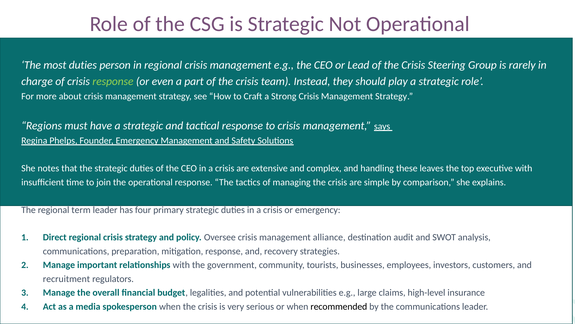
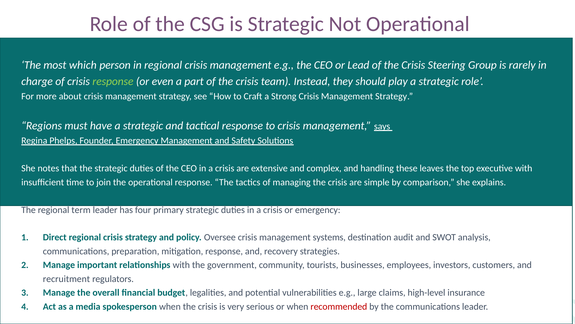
most duties: duties -> which (83, 65)
alliance: alliance -> systems (329, 237)
recommended colour: black -> red (339, 306)
